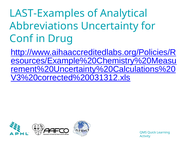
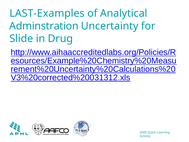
Abbreviations: Abbreviations -> Adminstration (44, 26)
Conf: Conf -> Slide (21, 39)
